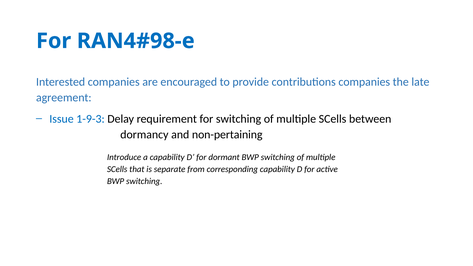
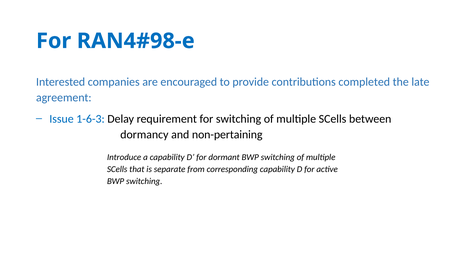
contributions companies: companies -> completed (364, 82)
1-9-3: 1-9-3 -> 1-6-3 (91, 119)
